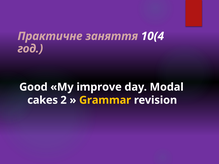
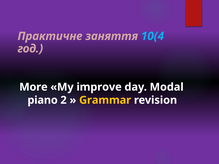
10(4 colour: white -> light blue (153, 36)
Good: Good -> More (33, 87)
cakes: cakes -> piano (43, 100)
